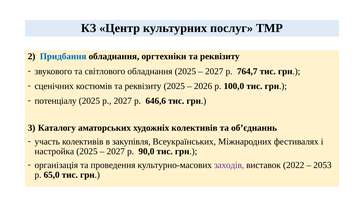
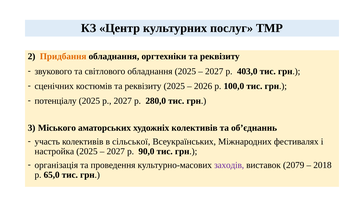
Придбання colour: blue -> orange (63, 56)
764,7: 764,7 -> 403,0 (247, 71)
646,6: 646,6 -> 280,0 (156, 101)
Каталогу: Каталогу -> Міського (57, 128)
закупівля: закупівля -> сільської (131, 141)
2022: 2022 -> 2079 (294, 165)
2053: 2053 -> 2018 (322, 165)
